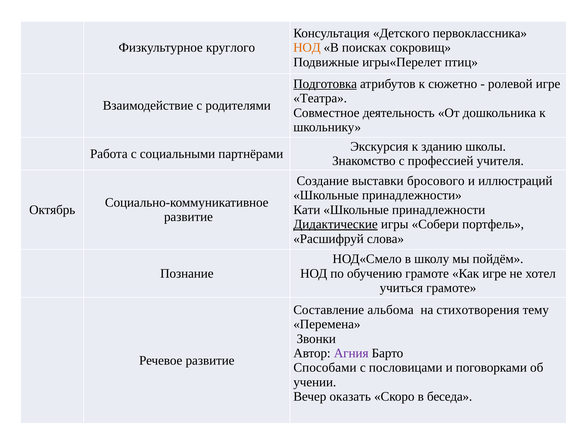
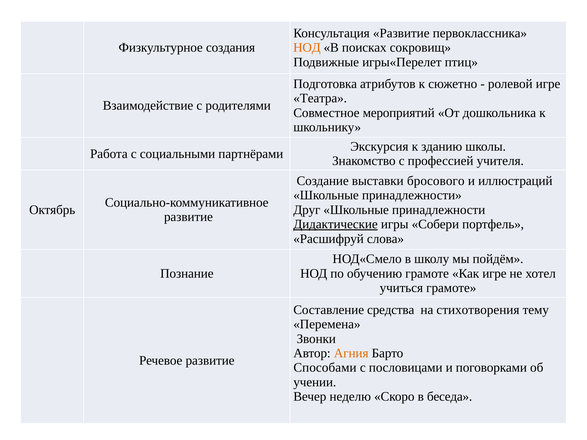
Консультация Детского: Детского -> Развитие (401, 33)
круглого: круглого -> создания (231, 48)
Подготовка underline: present -> none (325, 84)
деятельность: деятельность -> мероприятий (399, 113)
Кати: Кати -> Друг (307, 210)
альбома: альбома -> средства (391, 310)
Агния colour: purple -> orange (351, 353)
оказать: оказать -> неделю (350, 397)
